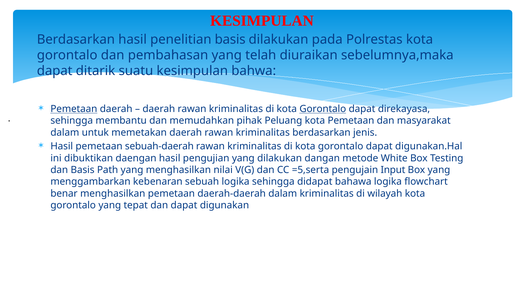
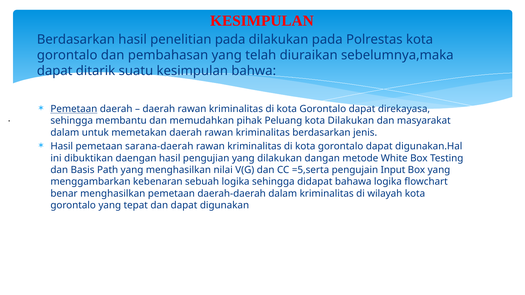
penelitian basis: basis -> pada (230, 40)
Gorontalo underline: present -> none (323, 109)
kota Pemetaan: Pemetaan -> Dilakukan (351, 121)
sebuah-daerah: sebuah-daerah -> sarana-daerah (159, 146)
